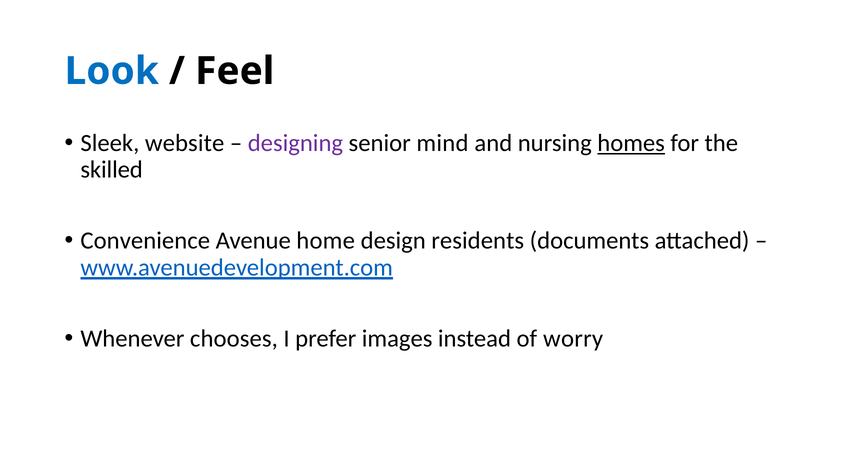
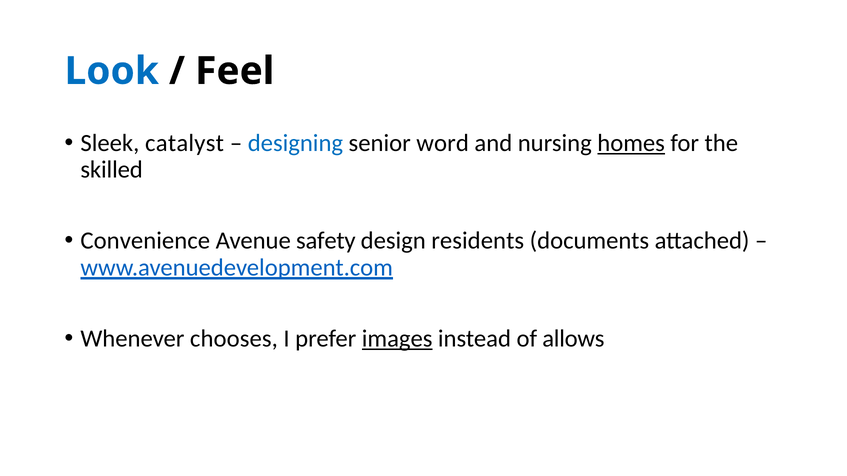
website: website -> catalyst (185, 143)
designing colour: purple -> blue (295, 143)
mind: mind -> word (443, 143)
home: home -> safety (326, 241)
images underline: none -> present (397, 339)
worry: worry -> allows (573, 339)
